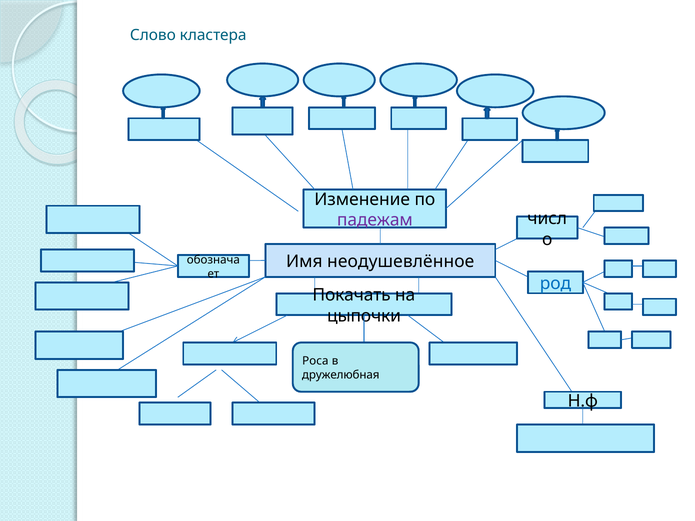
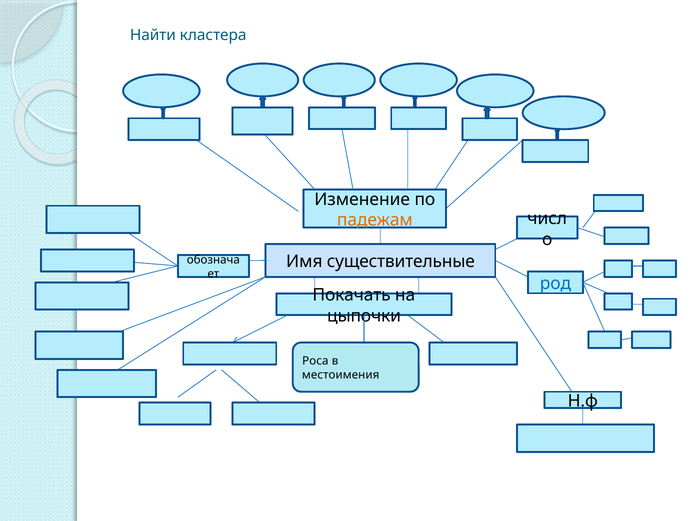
Слово: Слово -> Найти (153, 35)
падежам colour: purple -> orange (375, 220)
неодушевлённое: неодушевлённое -> существительные (401, 262)
дружелюбная: дружелюбная -> местоимения (341, 375)
